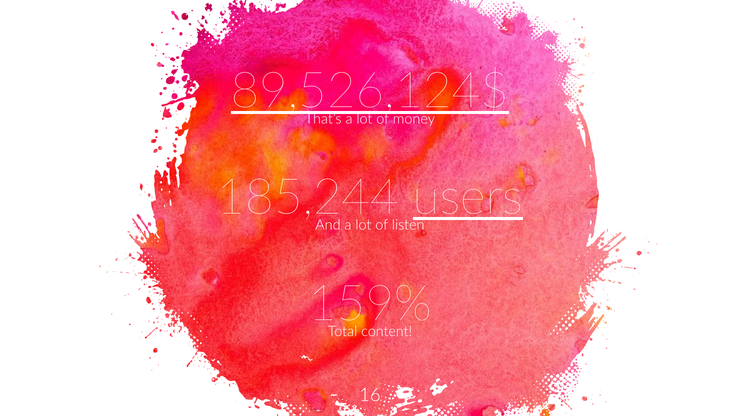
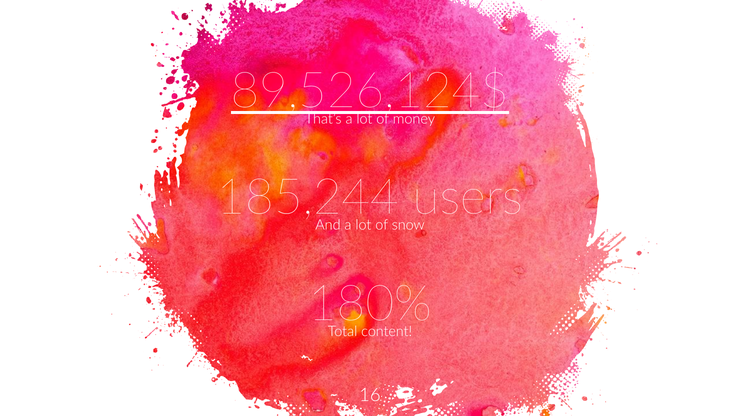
users underline: present -> none (468, 198)
listen: listen -> snow (408, 225)
159%: 159% -> 180% (370, 304)
